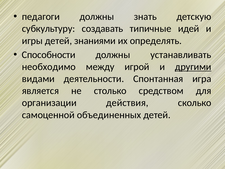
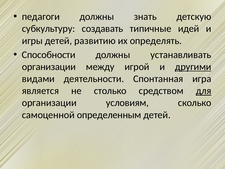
знаниями: знаниями -> развитию (95, 41)
необходимо: необходимо -> организации (49, 67)
для underline: none -> present (204, 91)
действия: действия -> условиям (127, 103)
объединенных: объединенных -> определенным (109, 115)
